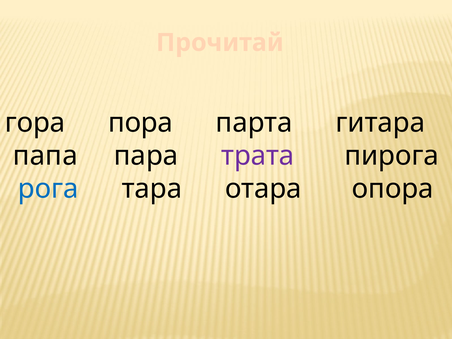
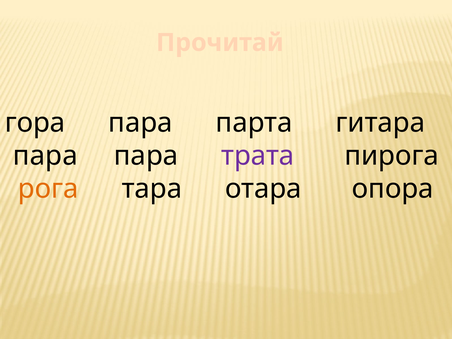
гора пора: пора -> пара (140, 123)
папа: папа -> пара (45, 156)
рога colour: blue -> orange (48, 189)
